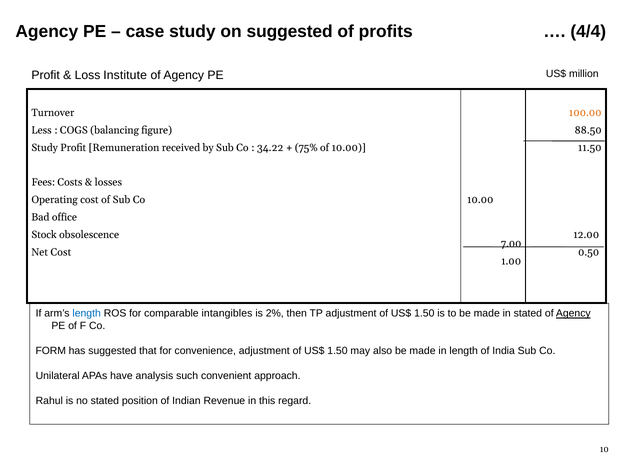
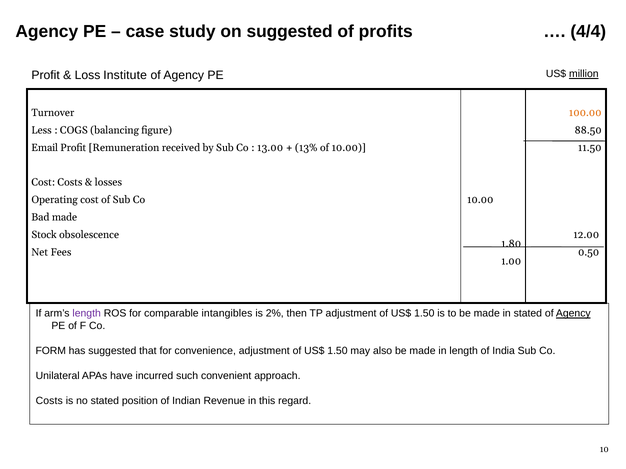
million underline: none -> present (584, 74)
Study: Study -> Email (45, 148)
34.22: 34.22 -> 13.00 (270, 148)
75%: 75% -> 13% (306, 148)
Fees: Fees -> Cost (43, 183)
Bad office: office -> made (64, 218)
7.00: 7.00 -> 1.80 (511, 244)
Net Cost: Cost -> Fees (61, 252)
length colour: blue -> purple (87, 314)
analysis: analysis -> incurred (154, 376)
Rahul: Rahul -> Costs (49, 401)
